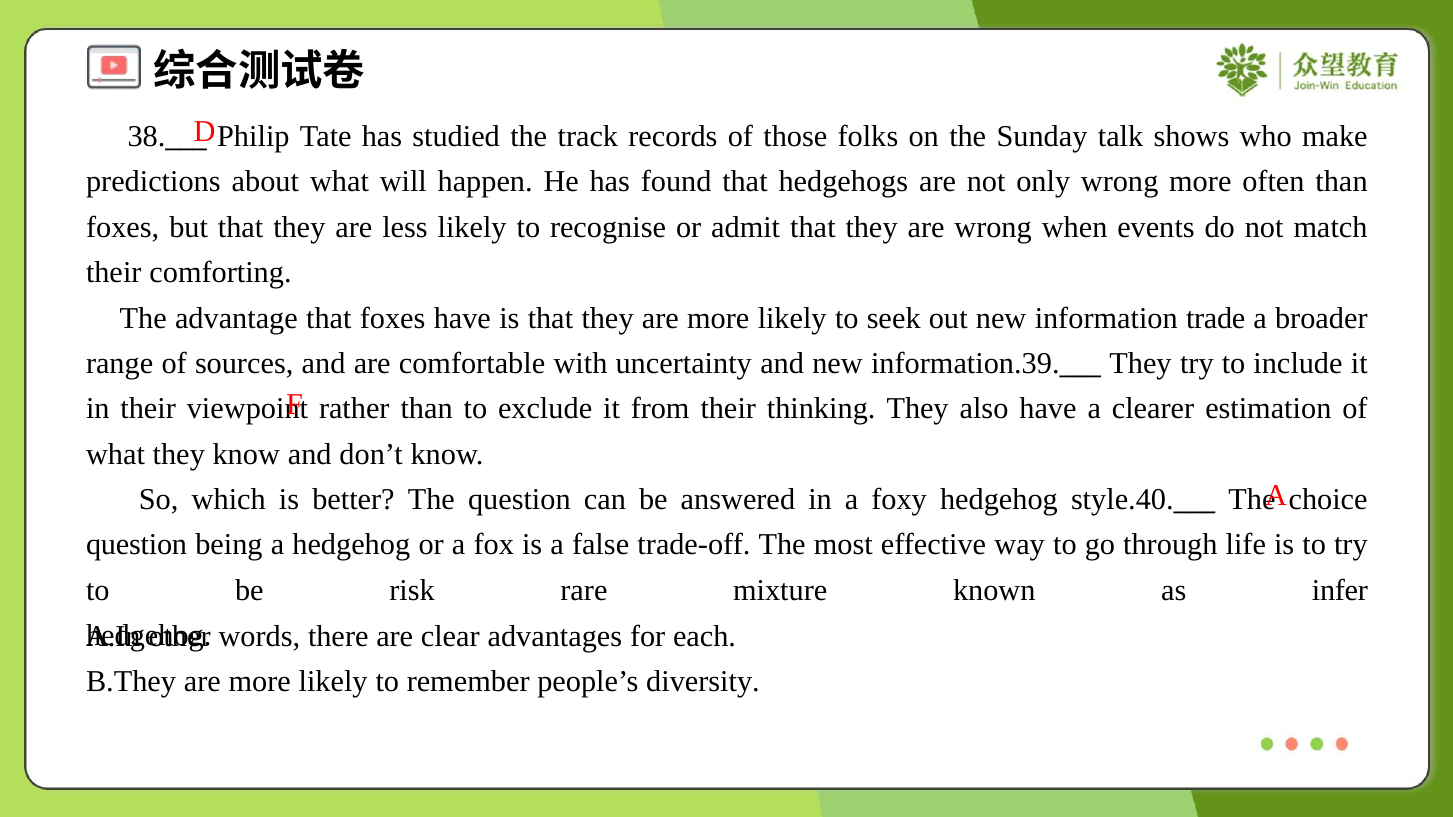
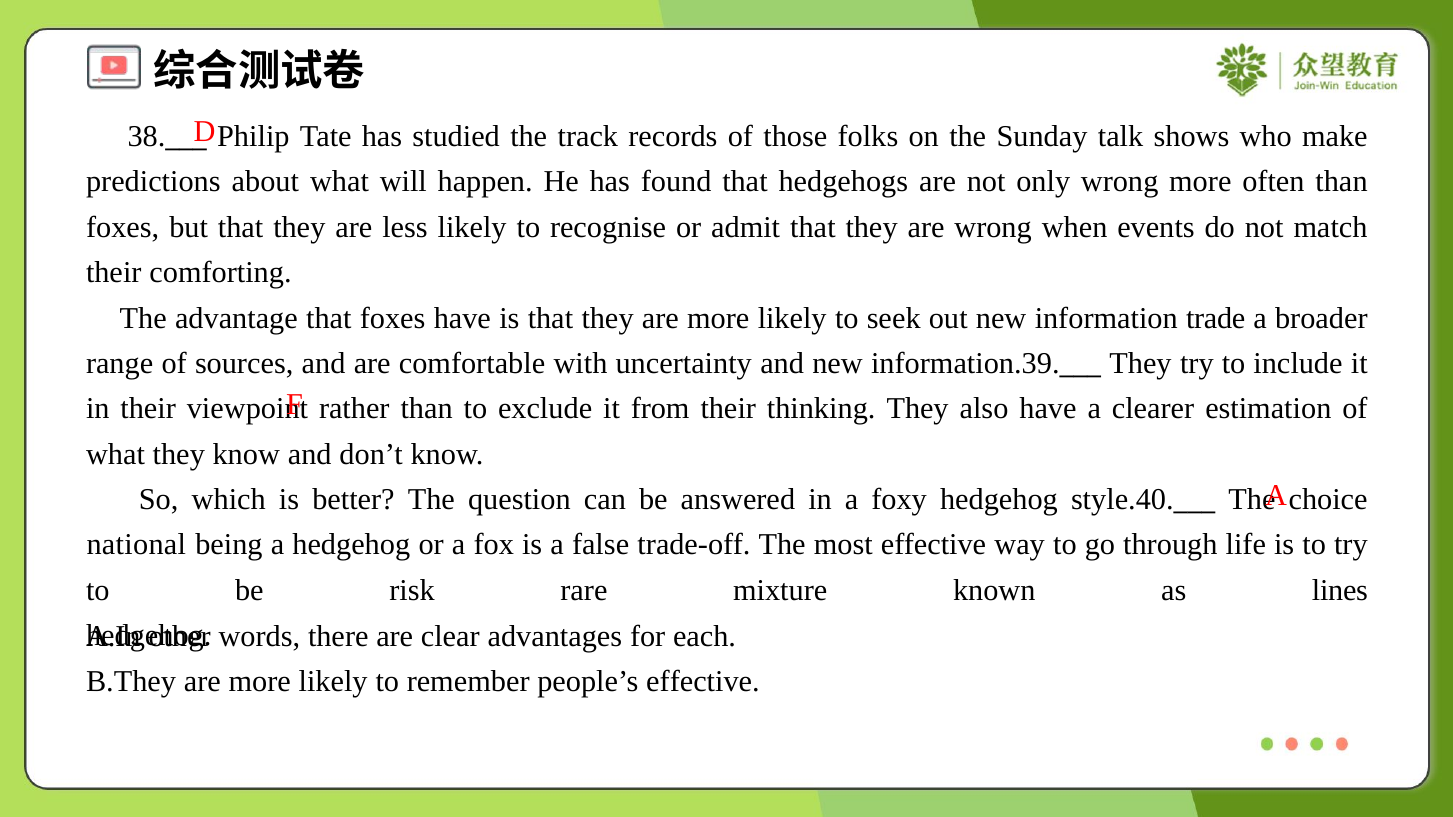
question: question -> national (136, 545)
infer: infer -> lines (1340, 590)
people’s diversity: diversity -> effective (703, 682)
